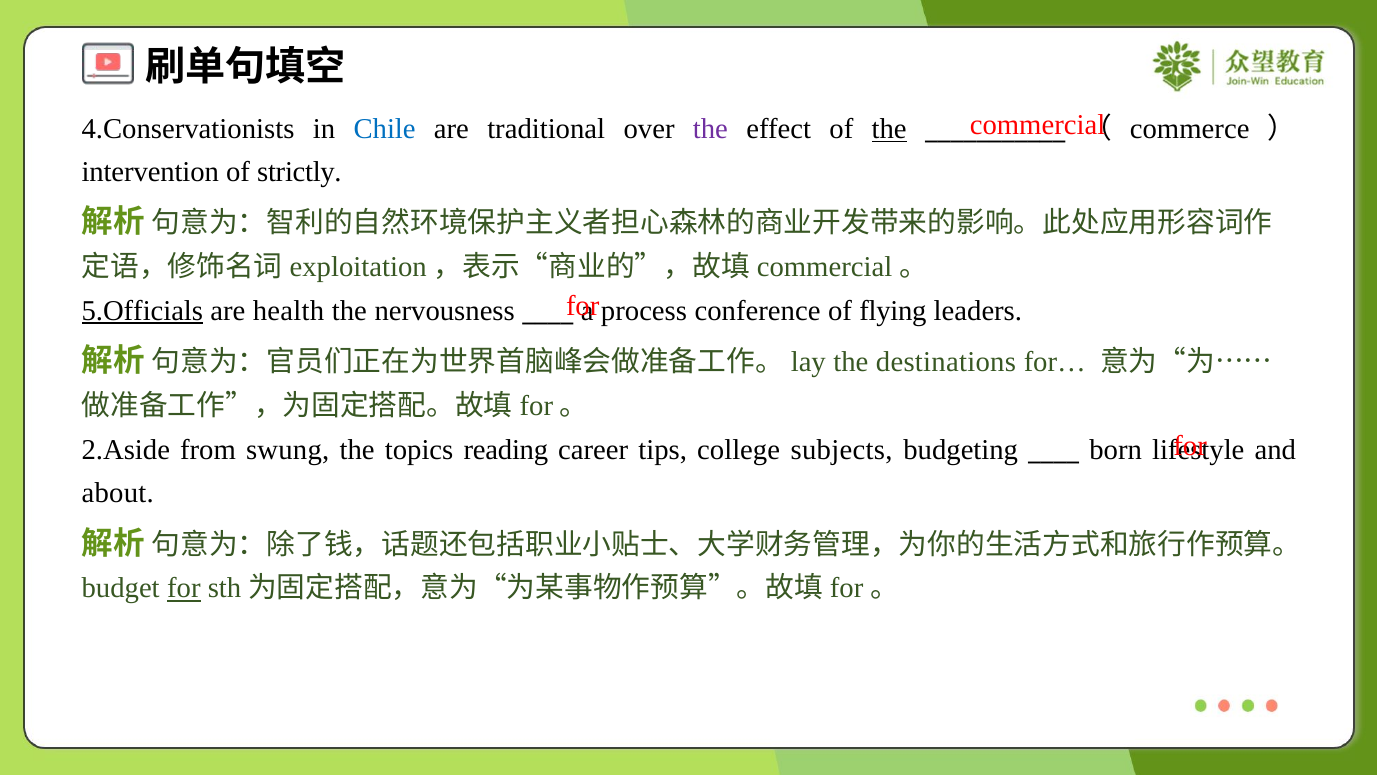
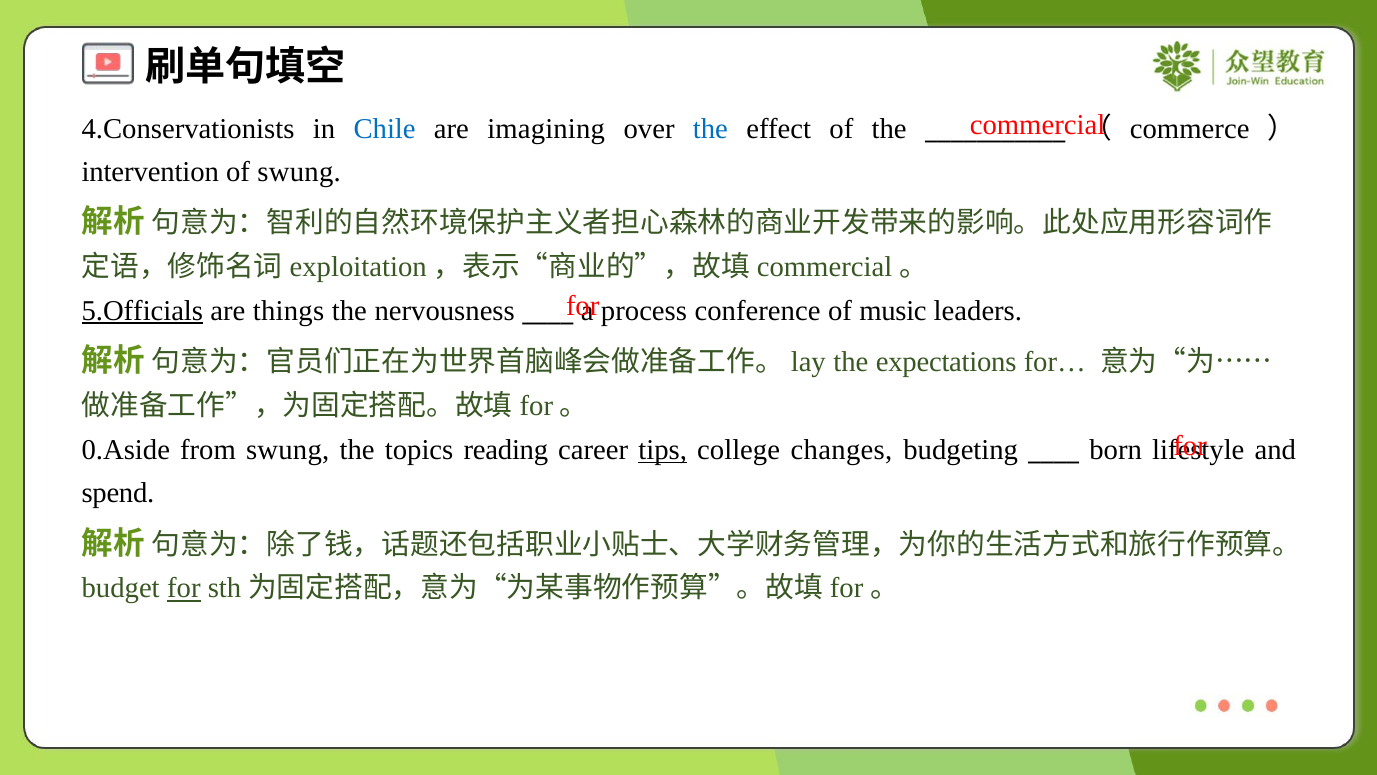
traditional: traditional -> imagining (546, 129)
the colour: purple -> blue (710, 129)
the underline: present -> none (889, 129)
of strictly: strictly -> swung (299, 172)
health: health -> things (289, 311)
flying: flying -> music (893, 311)
destinations: destinations -> expectations (946, 362)
2.Aside: 2.Aside -> 0.Aside (126, 450)
tips underline: none -> present (663, 450)
subjects: subjects -> changes (842, 450)
about: about -> spend (118, 493)
